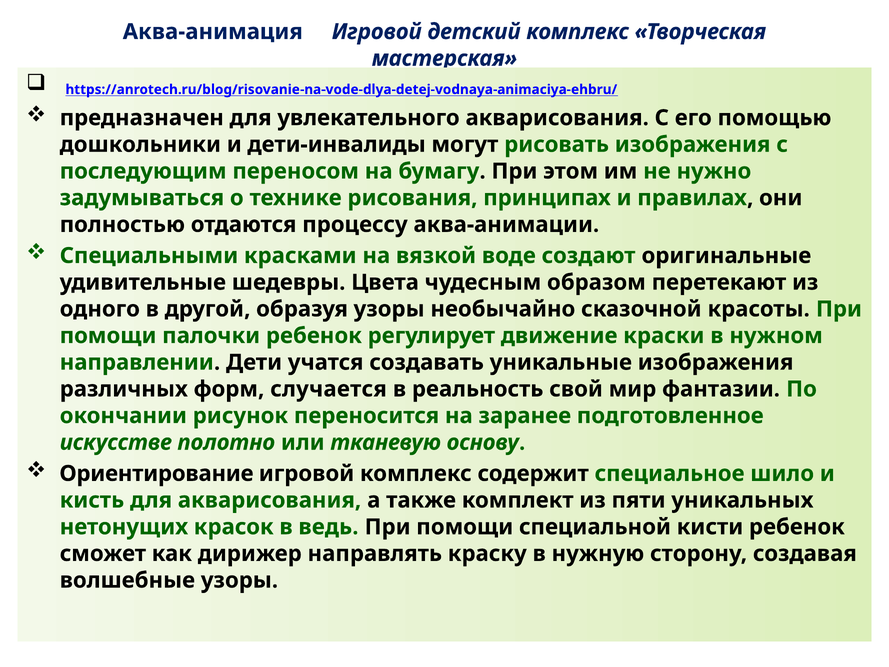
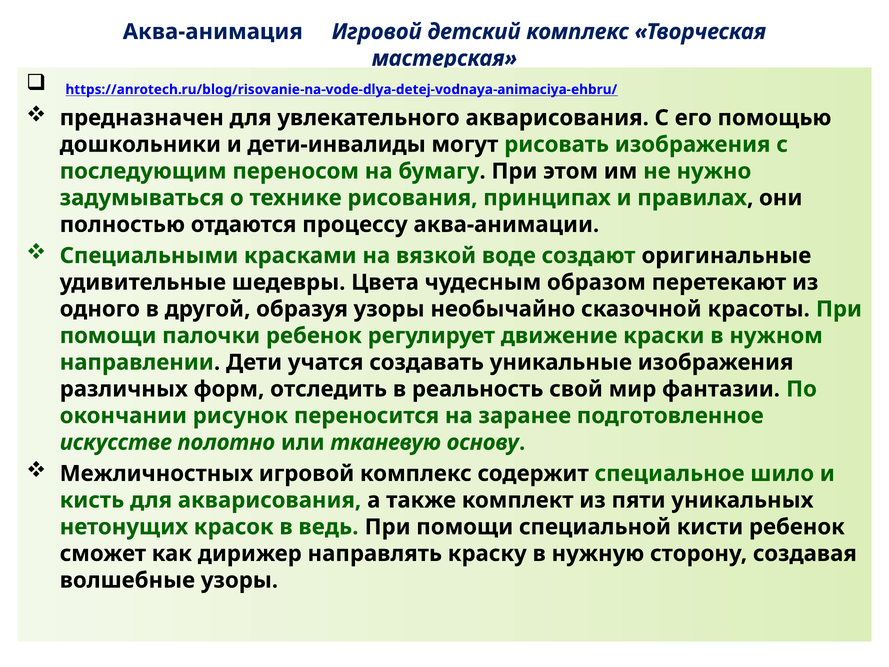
случается: случается -> отследить (329, 389)
Ориентирование: Ориентирование -> Межличностных (156, 473)
